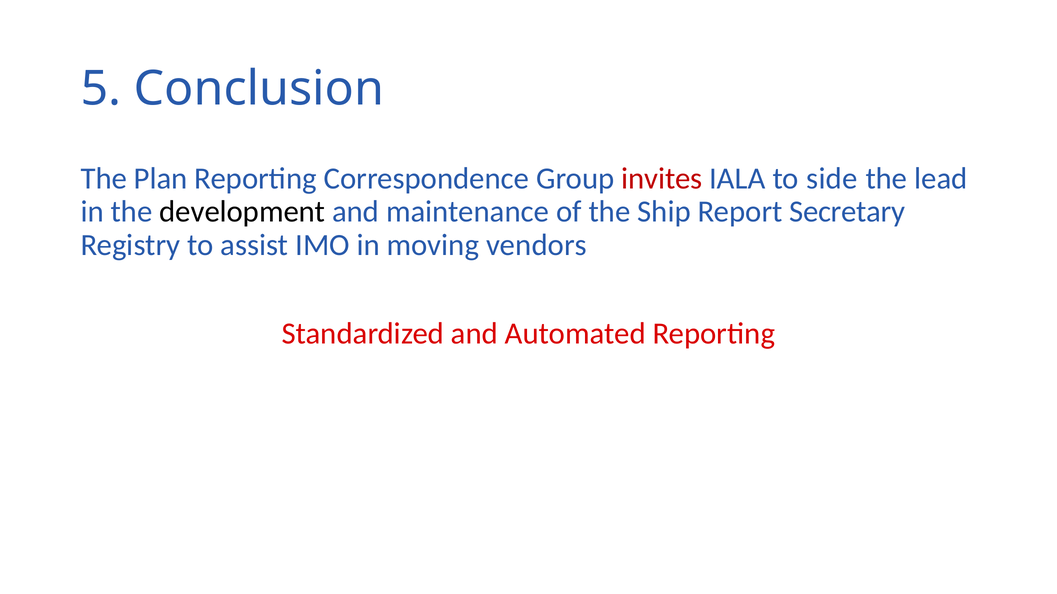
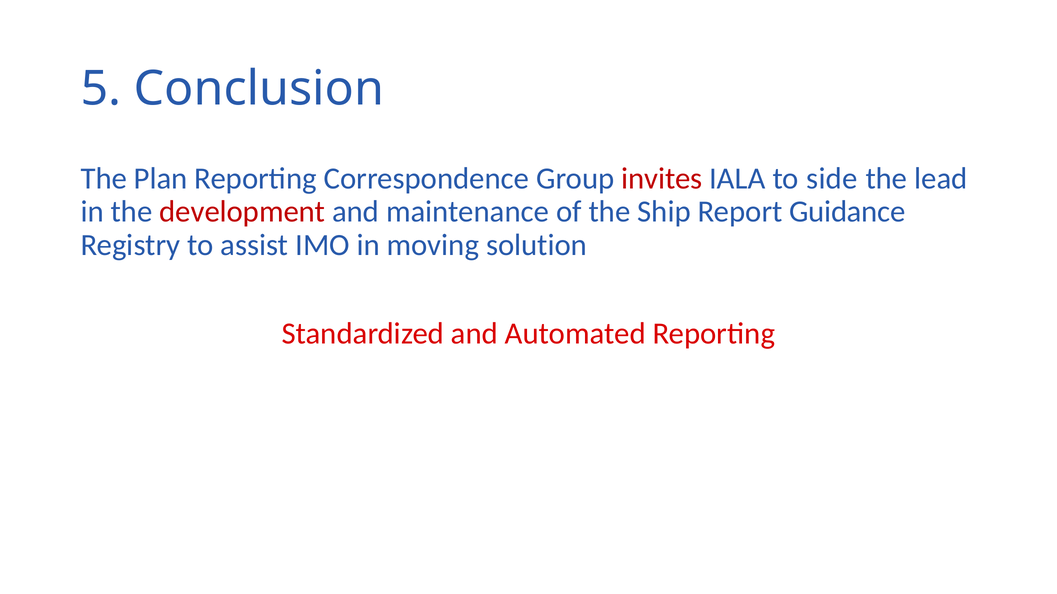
development colour: black -> red (242, 212)
Secretary: Secretary -> Guidance (847, 212)
vendors: vendors -> solution (537, 245)
